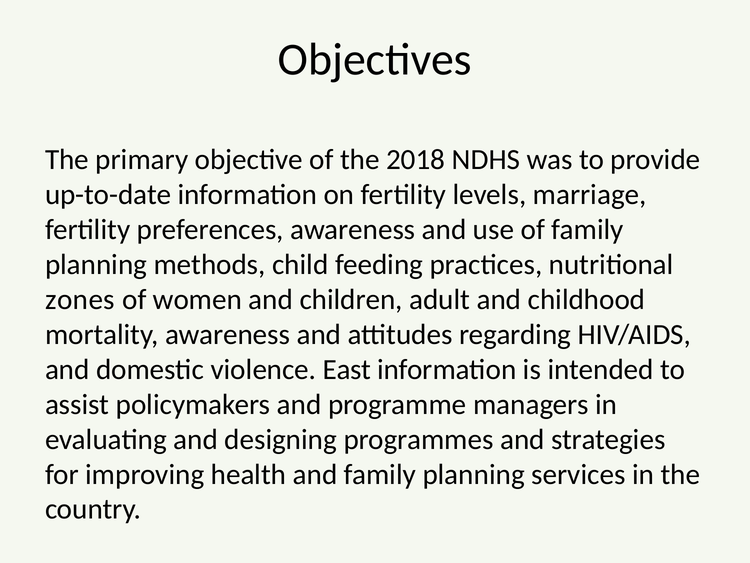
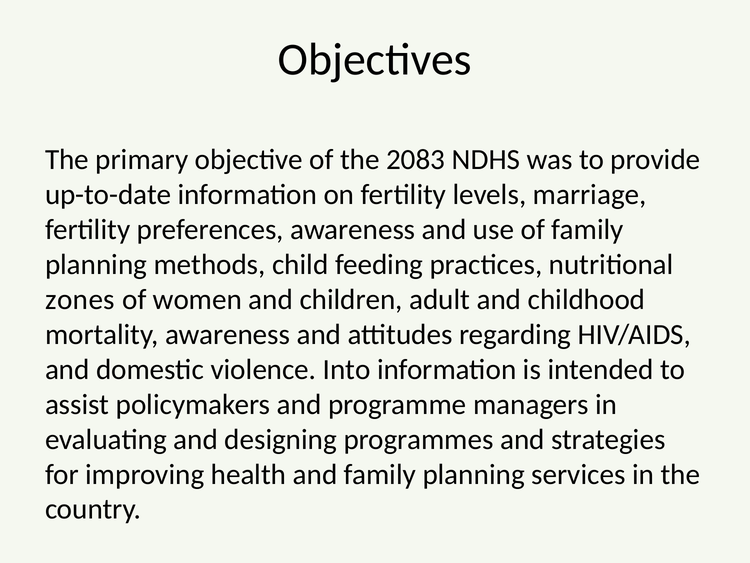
2018: 2018 -> 2083 (416, 160)
East: East -> Into (347, 369)
